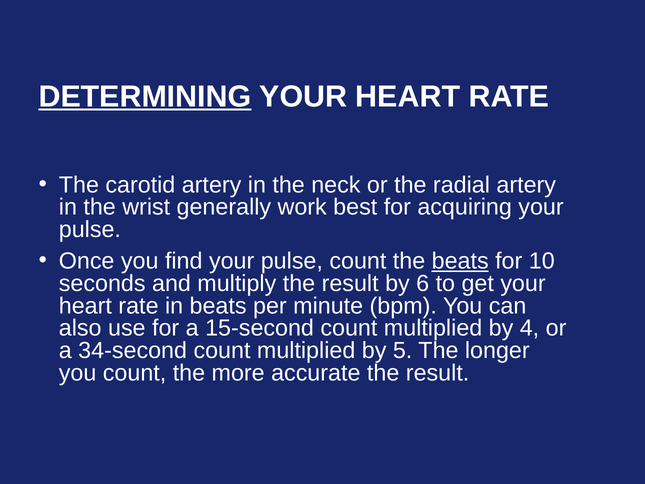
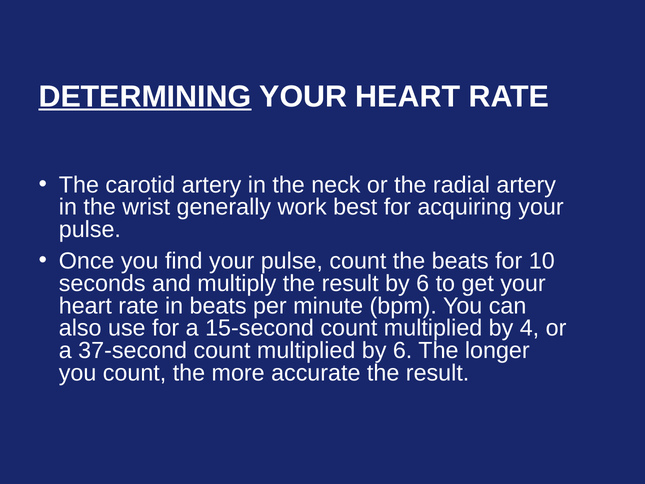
beats underline: present -> none (460, 261)
34-second: 34-second -> 37-second (133, 350)
multiplied by 5: 5 -> 6 (403, 350)
